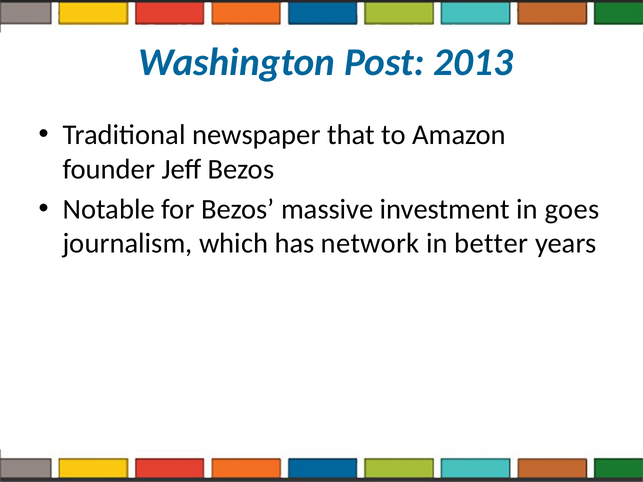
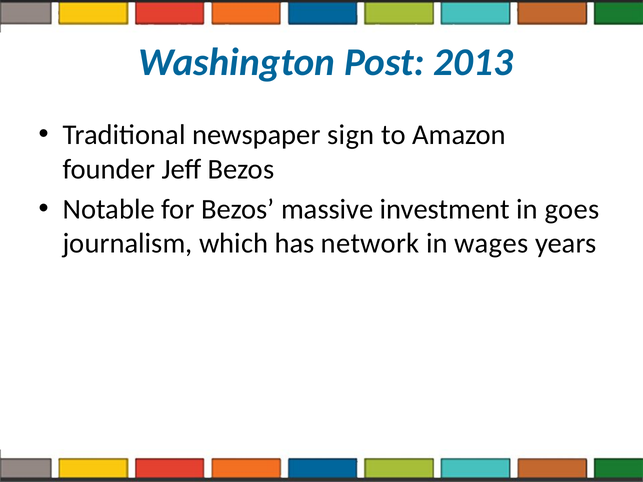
that: that -> sign (351, 135)
better: better -> wages (491, 244)
